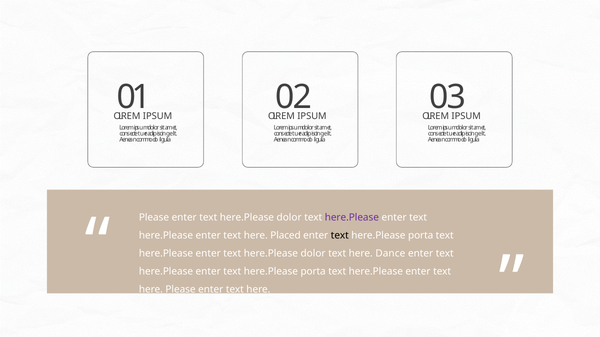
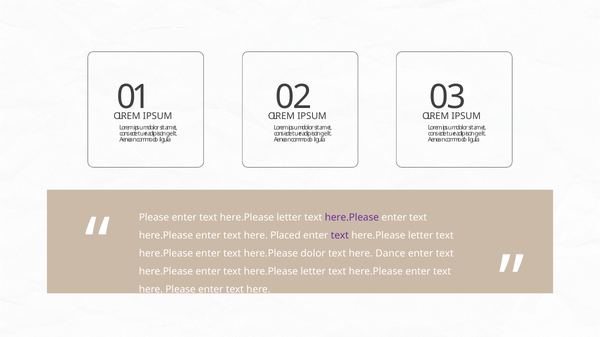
dolor: dolor -> letter (289, 218)
text colour: black -> purple (340, 236)
porta: porta -> letter (421, 236)
porta: porta -> letter (313, 272)
